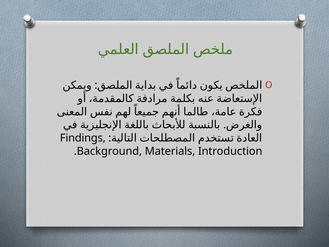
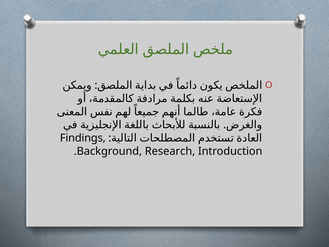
Materials: Materials -> Research (170, 151)
